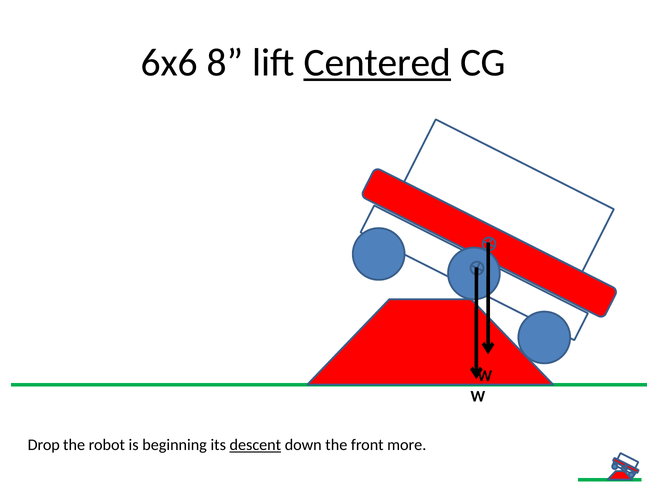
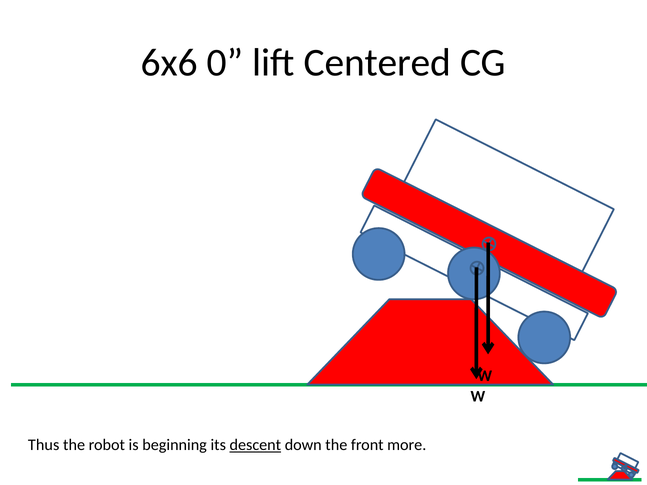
8: 8 -> 0 (225, 63)
Centered underline: present -> none (377, 63)
Drop: Drop -> Thus (44, 445)
